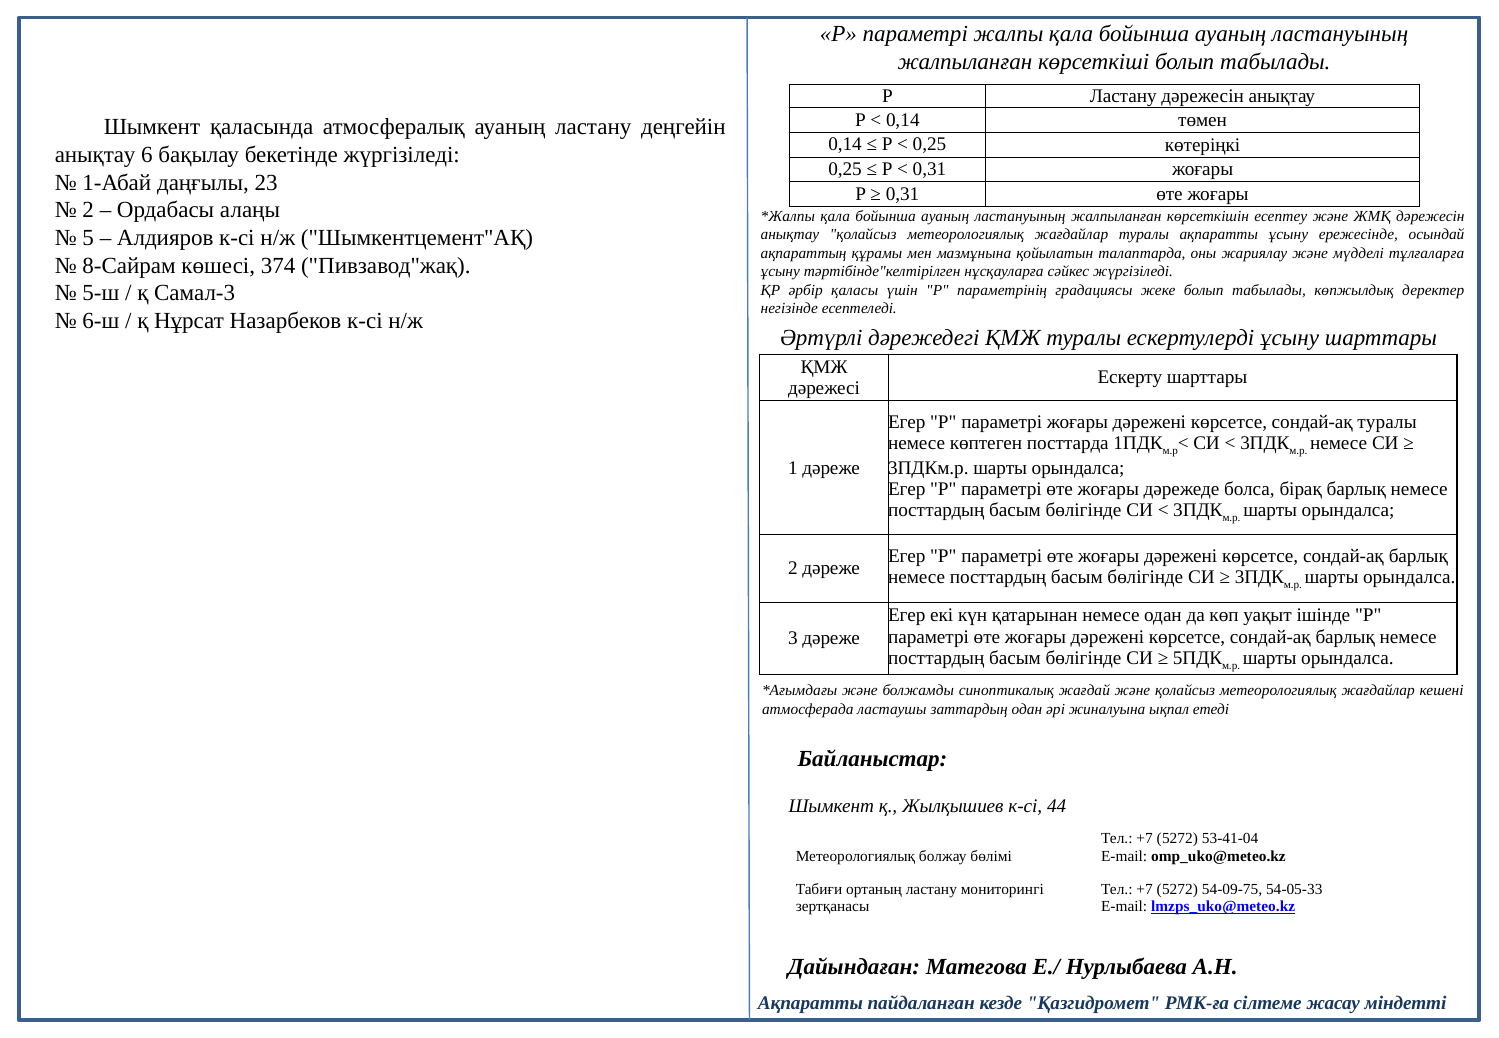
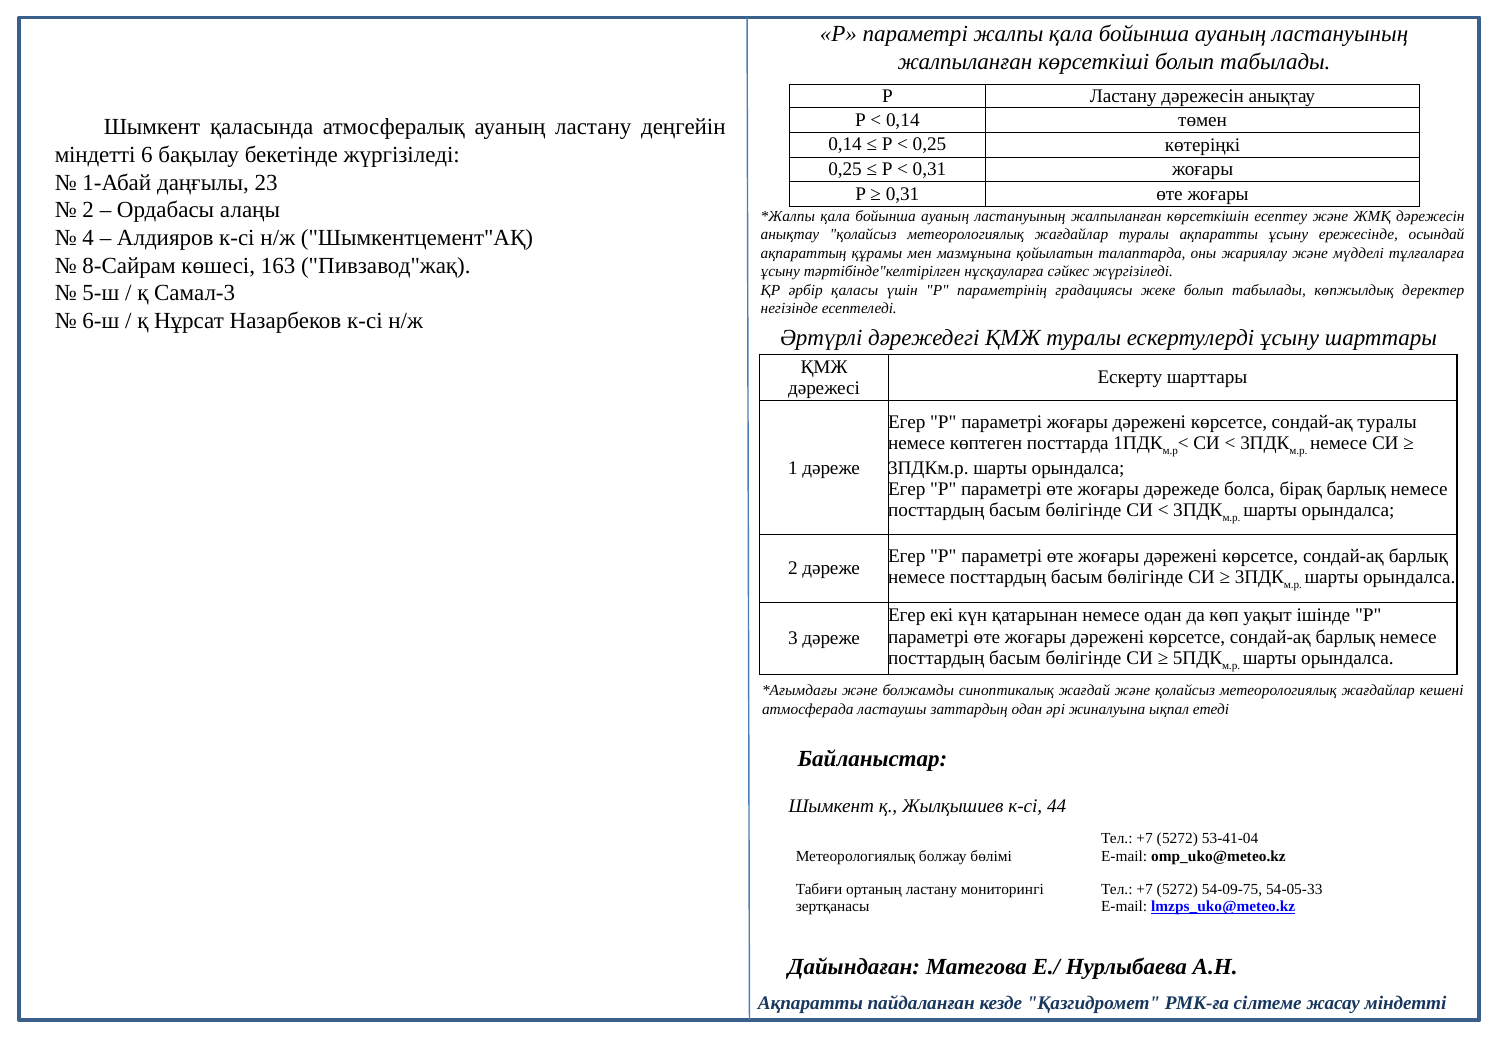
анықтау: анықтау -> міндетті (95, 155)
5: 5 -> 4 (88, 238)
374: 374 -> 163 (278, 265)
